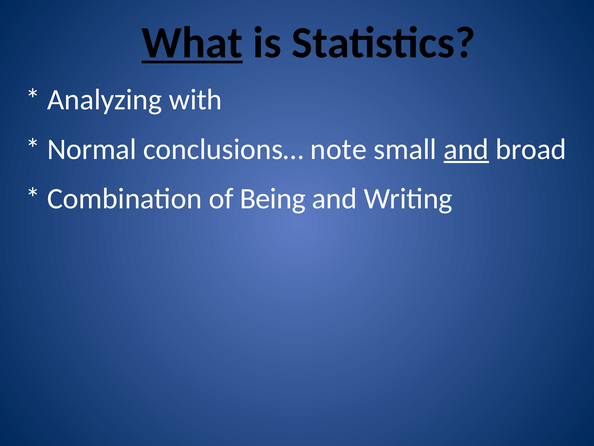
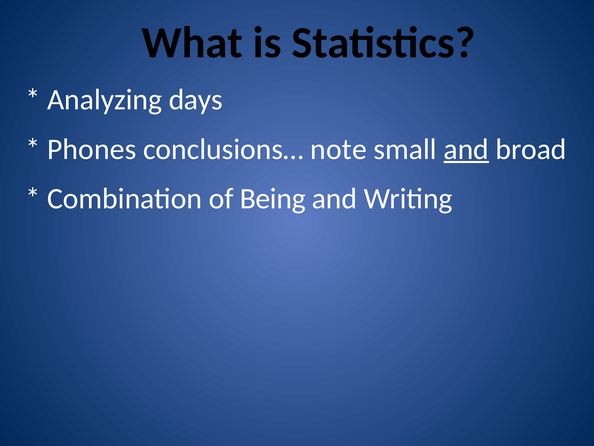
What underline: present -> none (192, 43)
with: with -> days (196, 100)
Normal: Normal -> Phones (92, 149)
